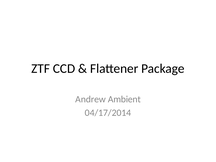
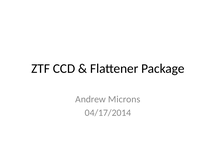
Ambient: Ambient -> Microns (124, 99)
